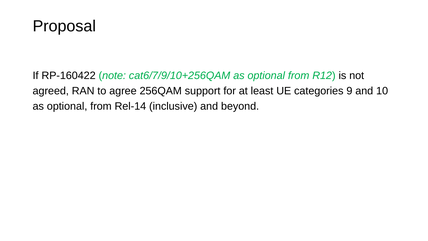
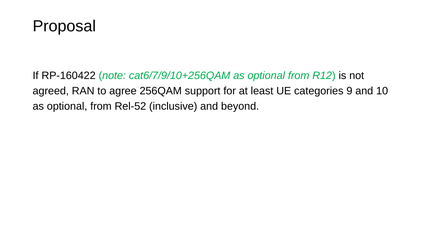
Rel-14: Rel-14 -> Rel-52 (130, 106)
